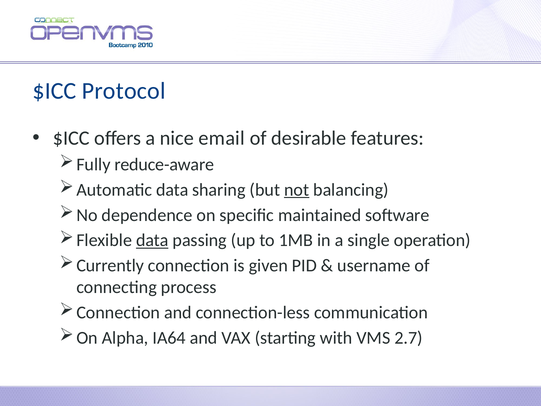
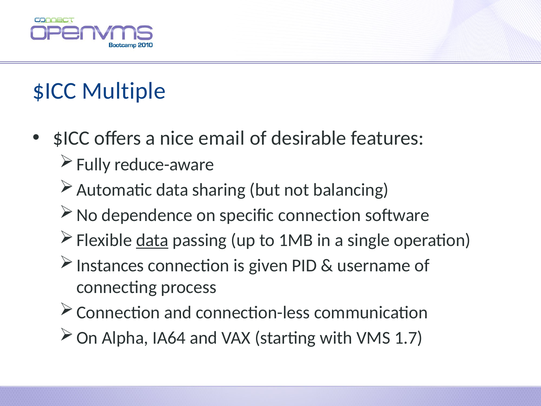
Protocol: Protocol -> Multiple (124, 91)
not underline: present -> none (297, 190)
specific maintained: maintained -> connection (320, 215)
Currently: Currently -> Instances (110, 265)
2.7: 2.7 -> 1.7 (409, 338)
